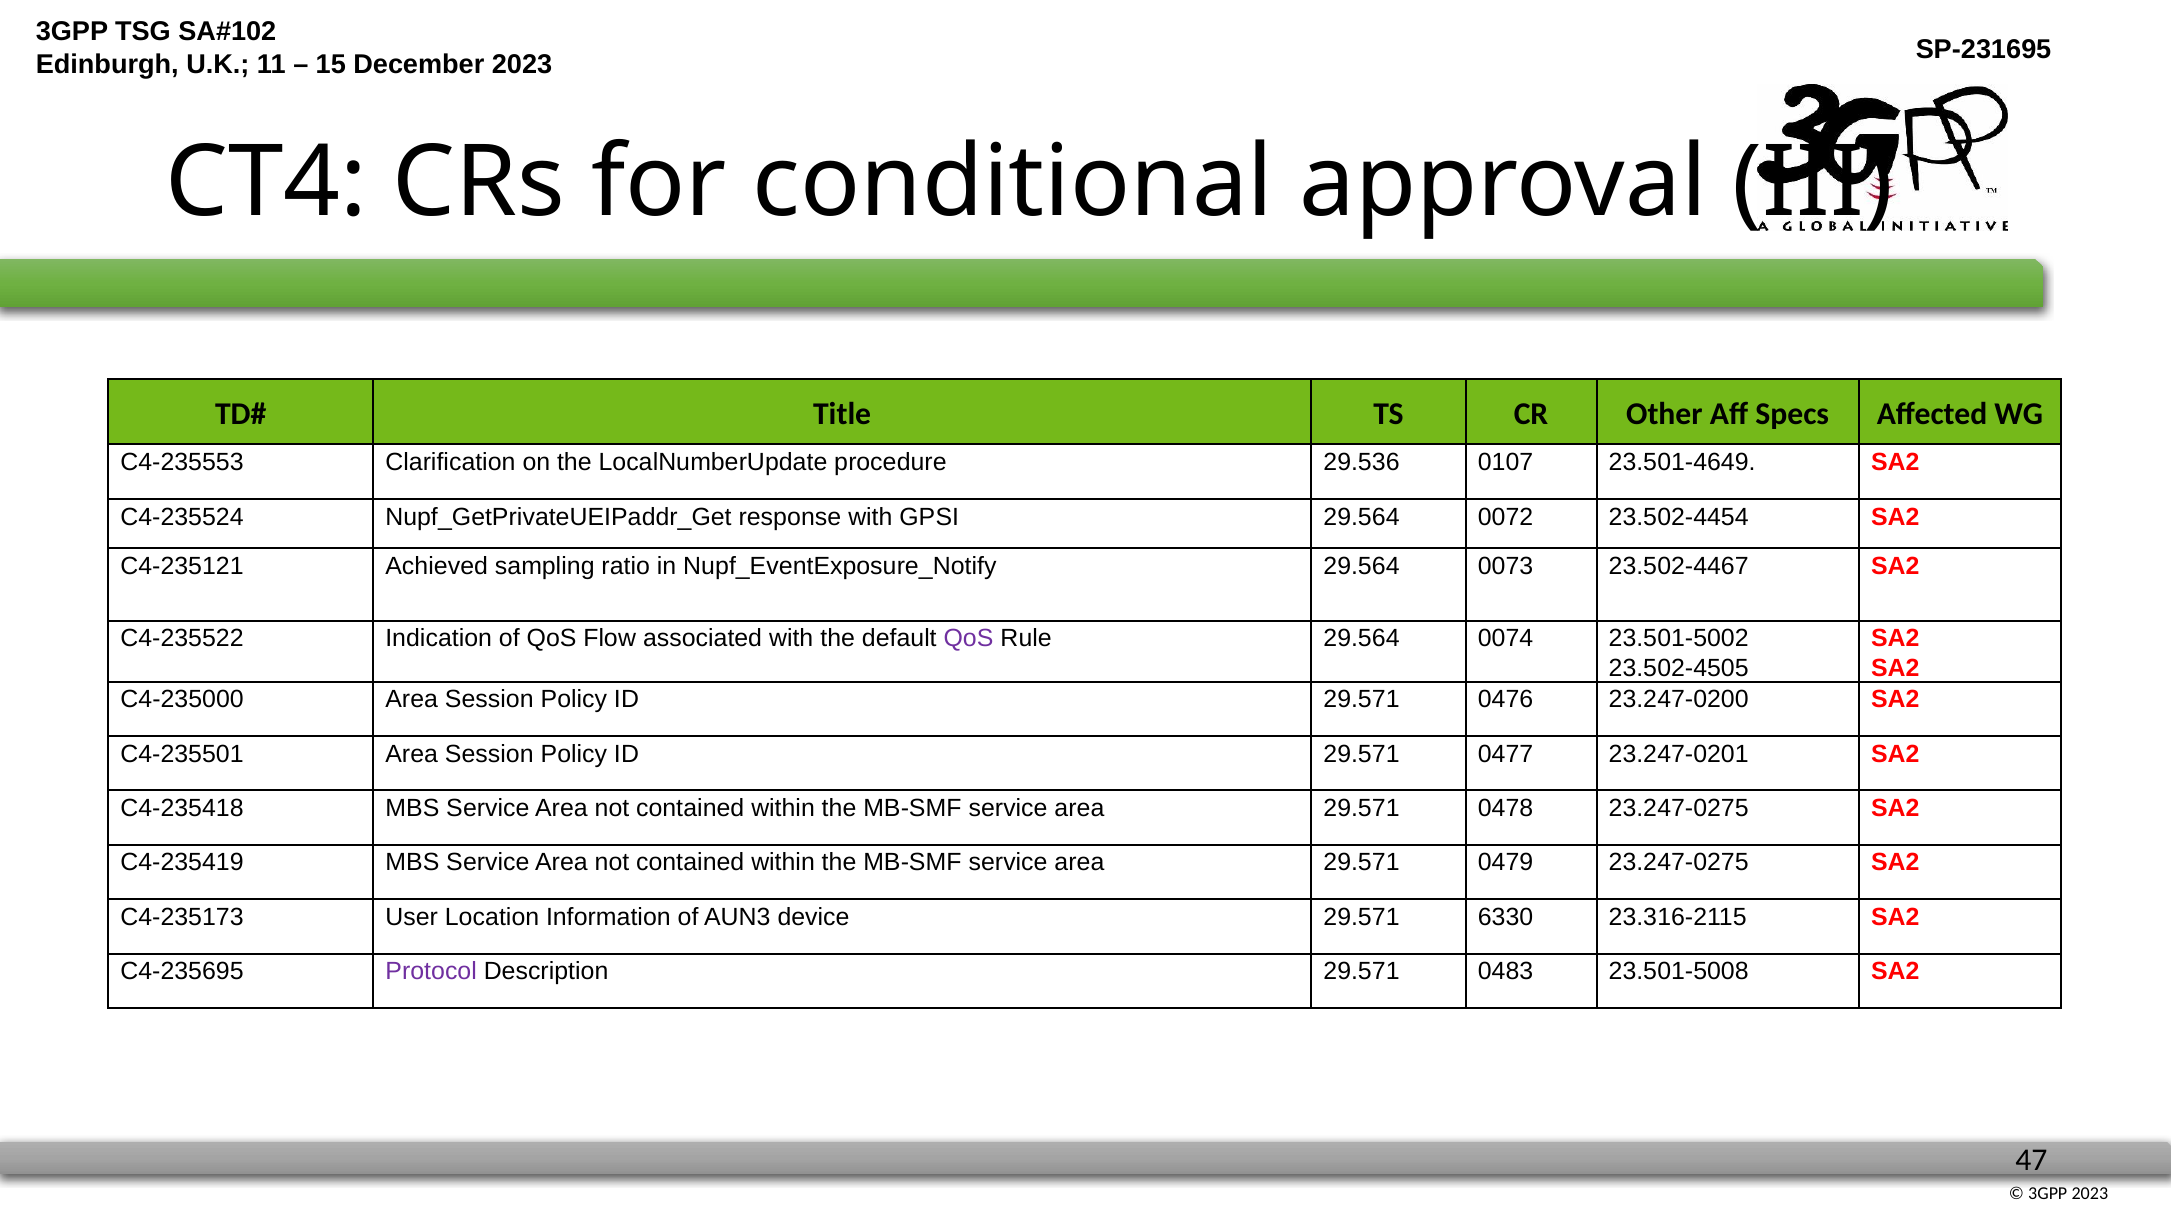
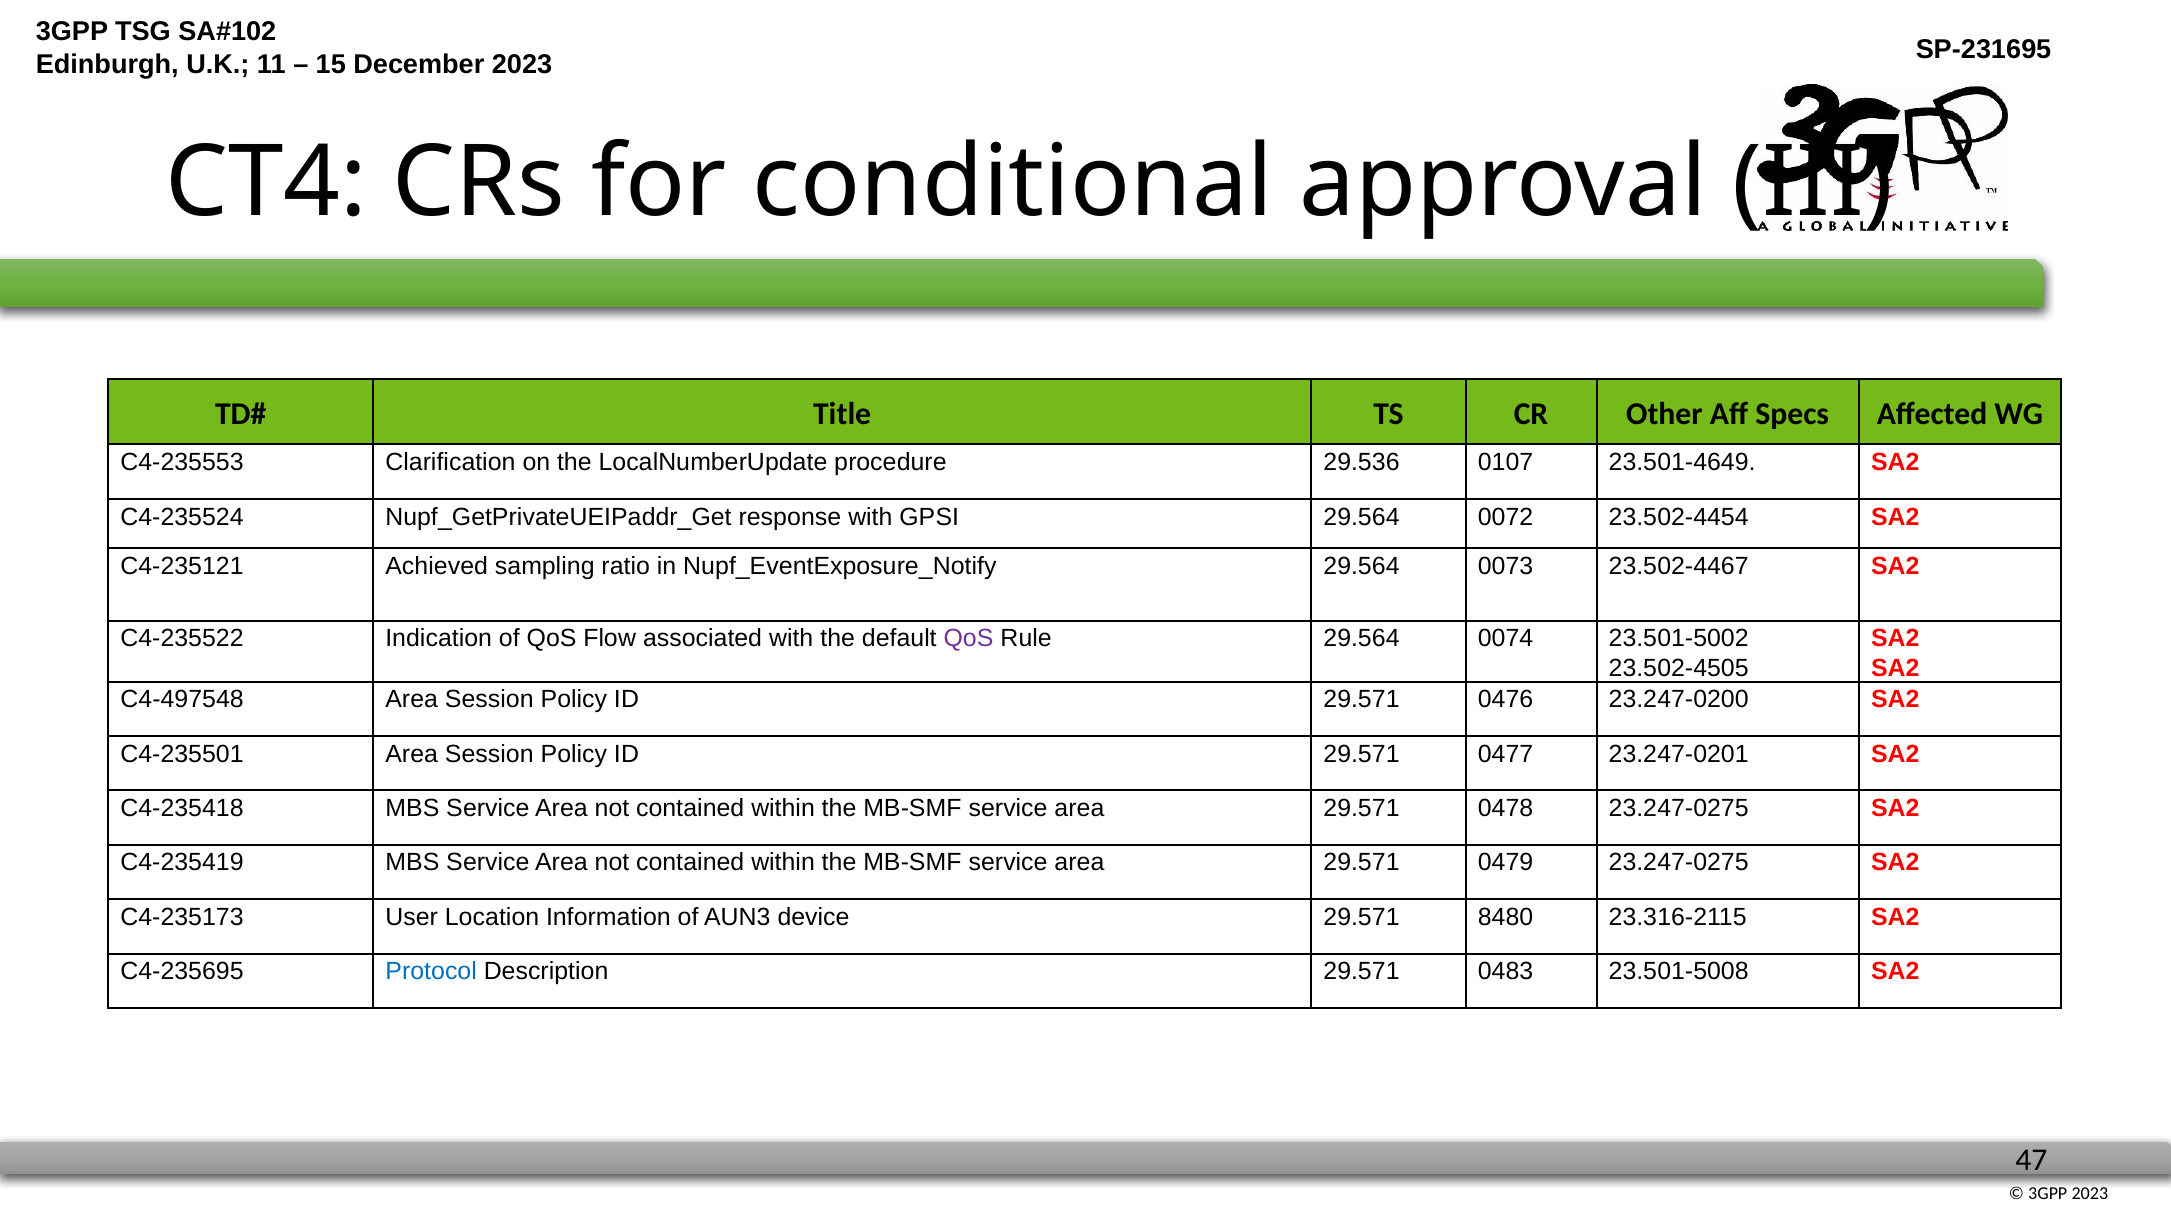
C4-235000: C4-235000 -> C4-497548 (182, 700)
6330: 6330 -> 8480 (1506, 917)
Protocol colour: purple -> blue (431, 972)
